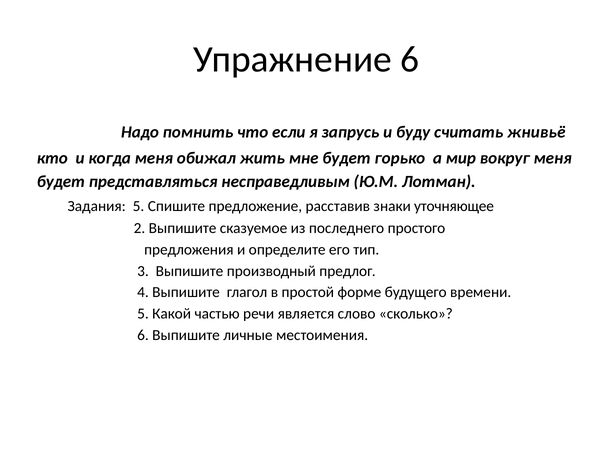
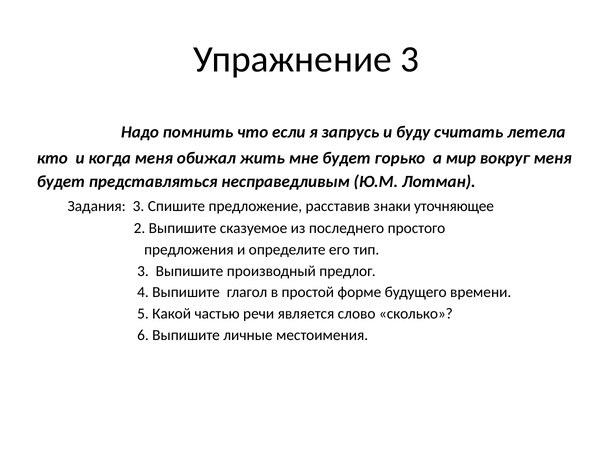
Упражнение 6: 6 -> 3 (410, 59)
жнивьё: жнивьё -> летела (536, 132)
Задания 5: 5 -> 3 (139, 206)
